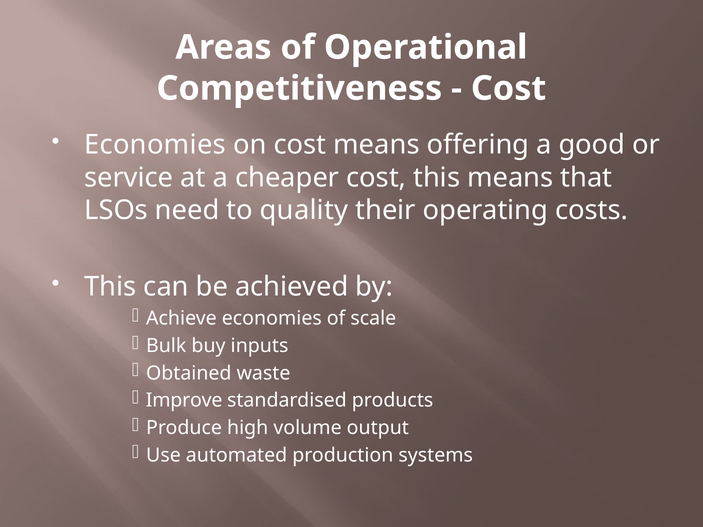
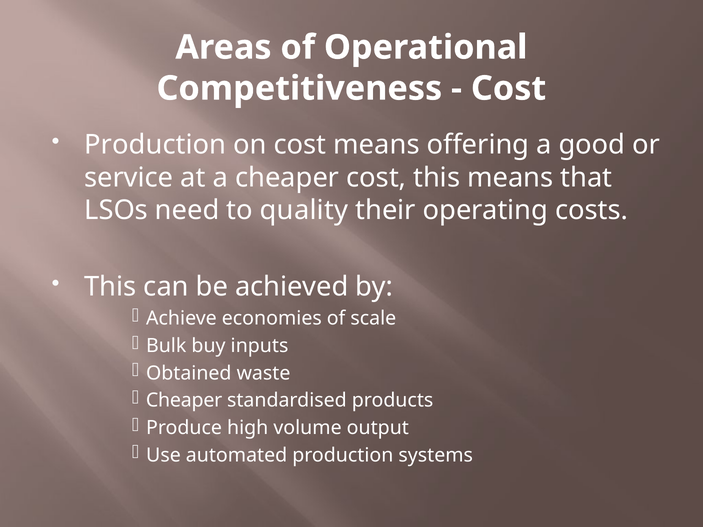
Economies: Economies -> Production (155, 145)
Improve: Improve -> Cheaper (184, 401)
